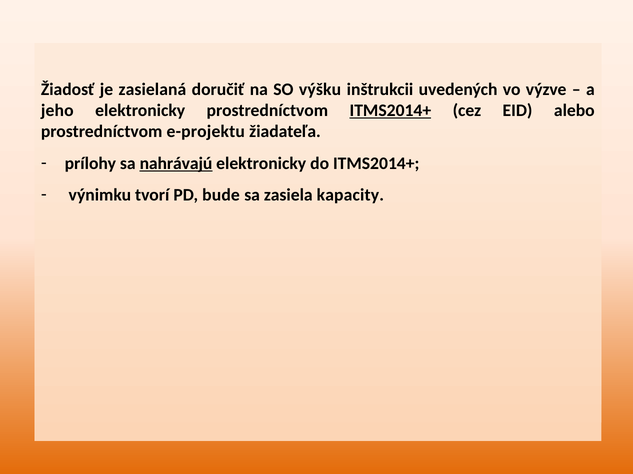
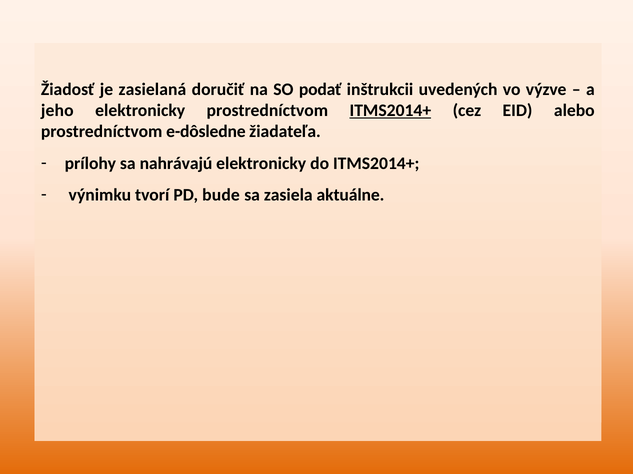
výšku: výšku -> podať (320, 90)
e-projektu: e-projektu -> e-dôsledne (206, 132)
nahrávajú underline: present -> none (176, 163)
kapacity: kapacity -> aktuálne (350, 195)
